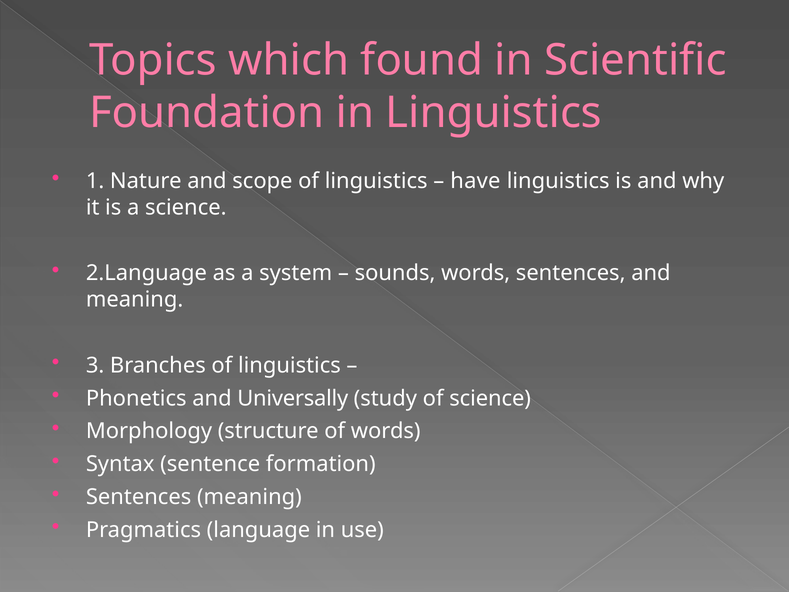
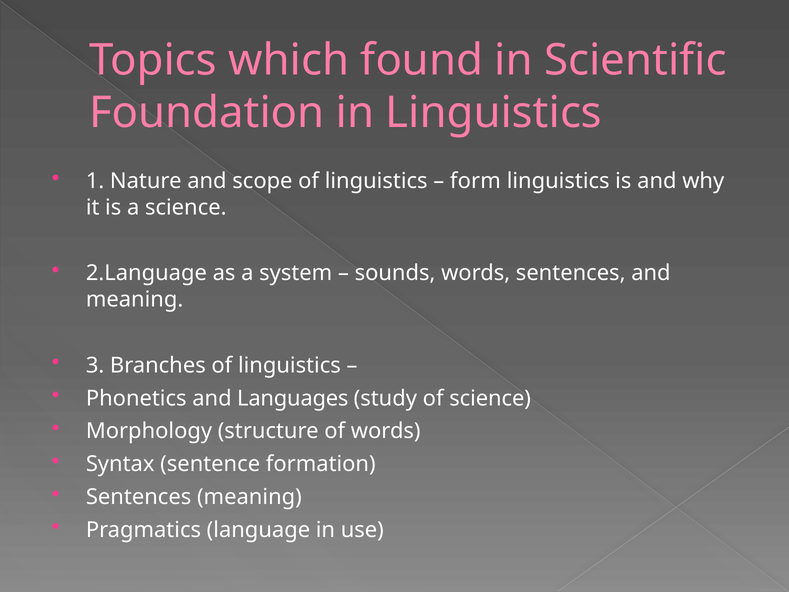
have: have -> form (475, 181)
Universally: Universally -> Languages (293, 398)
